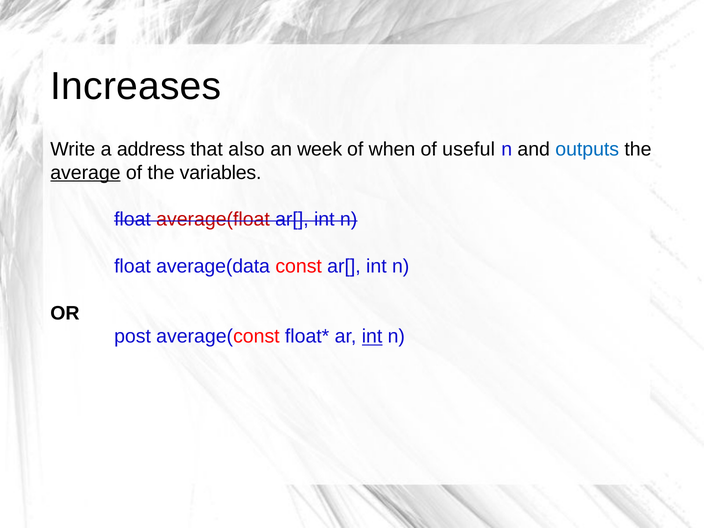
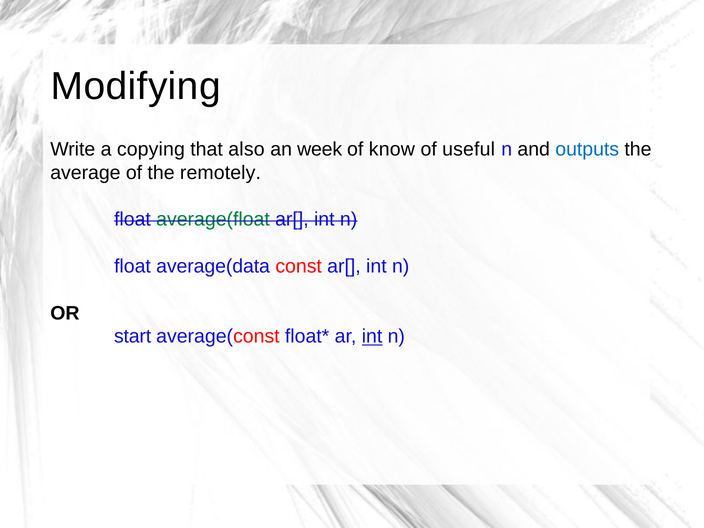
Increases: Increases -> Modifying (136, 86)
address: address -> copying (151, 149)
when: when -> know (392, 149)
average underline: present -> none (85, 173)
variables: variables -> remotely (220, 173)
average(float colour: red -> green (213, 219)
post: post -> start (133, 336)
